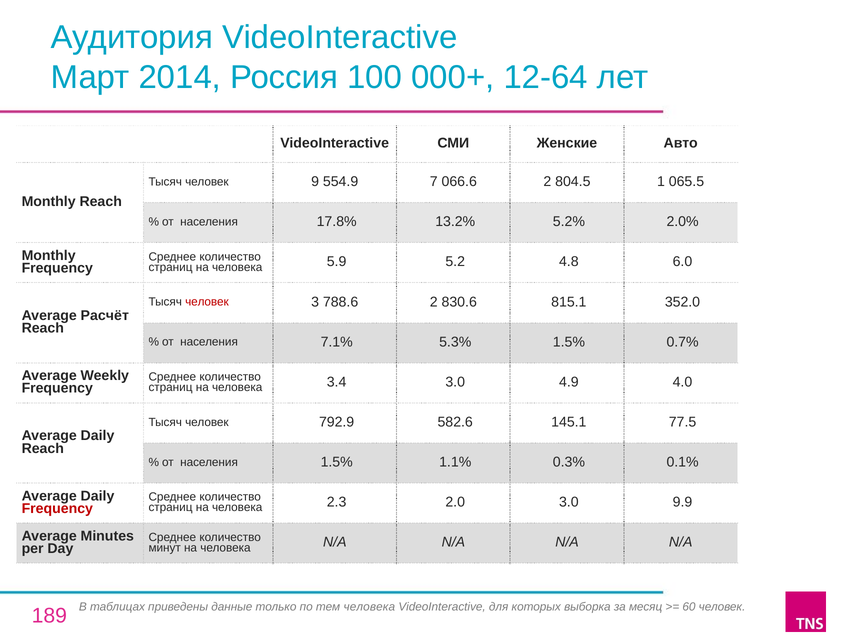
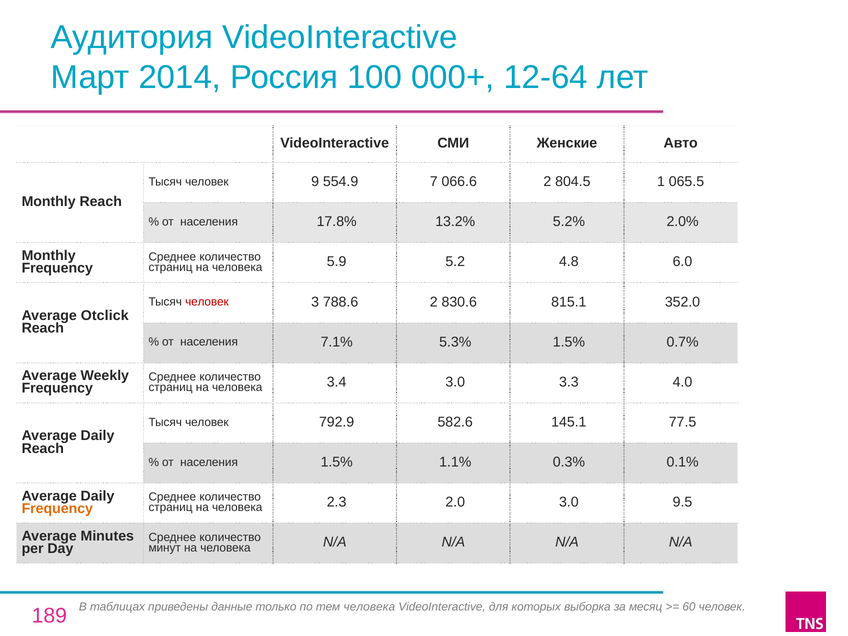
Расчёт: Расчёт -> Otclick (105, 316)
4.9: 4.9 -> 3.3 (569, 382)
Frequency colour: red -> orange (57, 509)
9.9: 9.9 -> 9.5 (683, 502)
